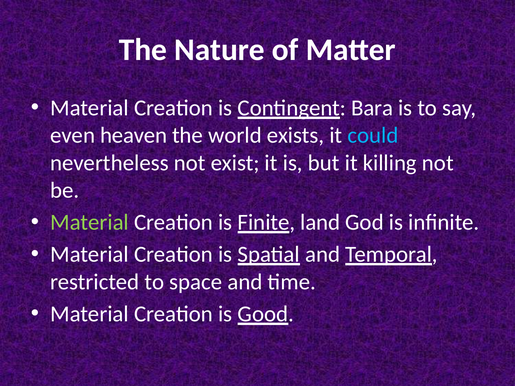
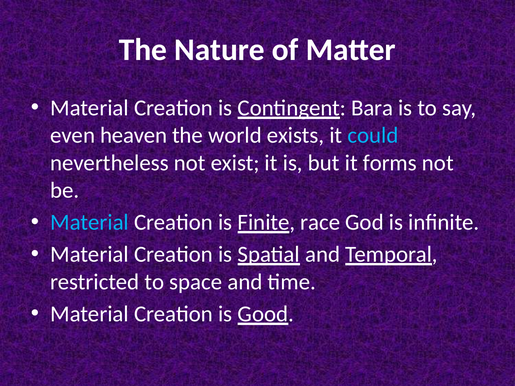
killing: killing -> forms (390, 163)
Material colour: light green -> light blue (90, 223)
land: land -> race (320, 223)
